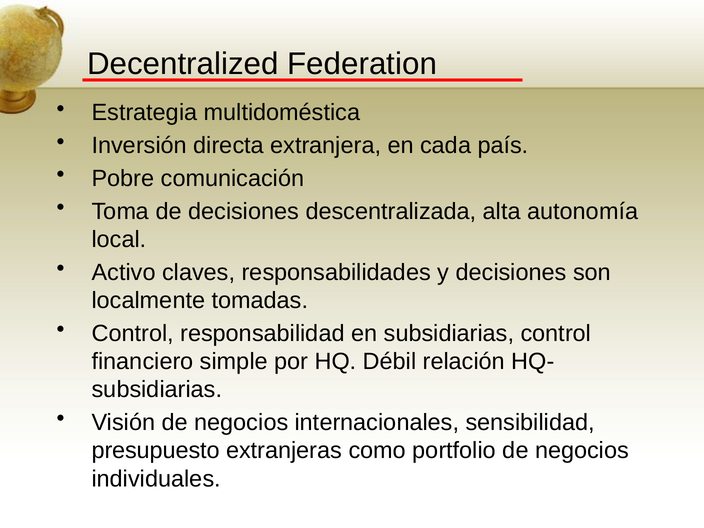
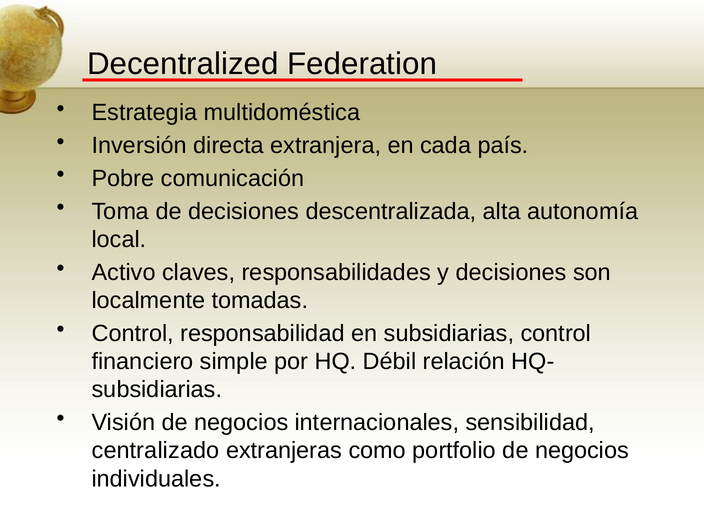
presupuesto: presupuesto -> centralizado (156, 451)
